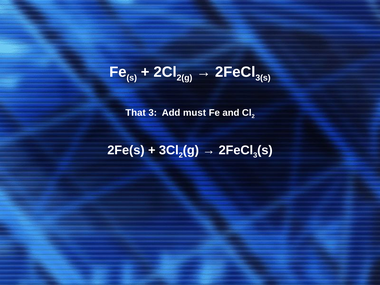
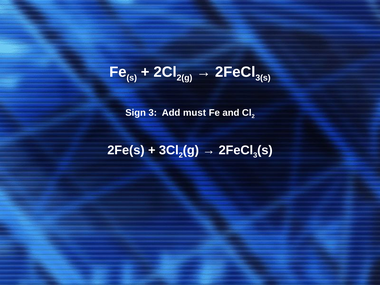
That: That -> Sign (136, 113)
